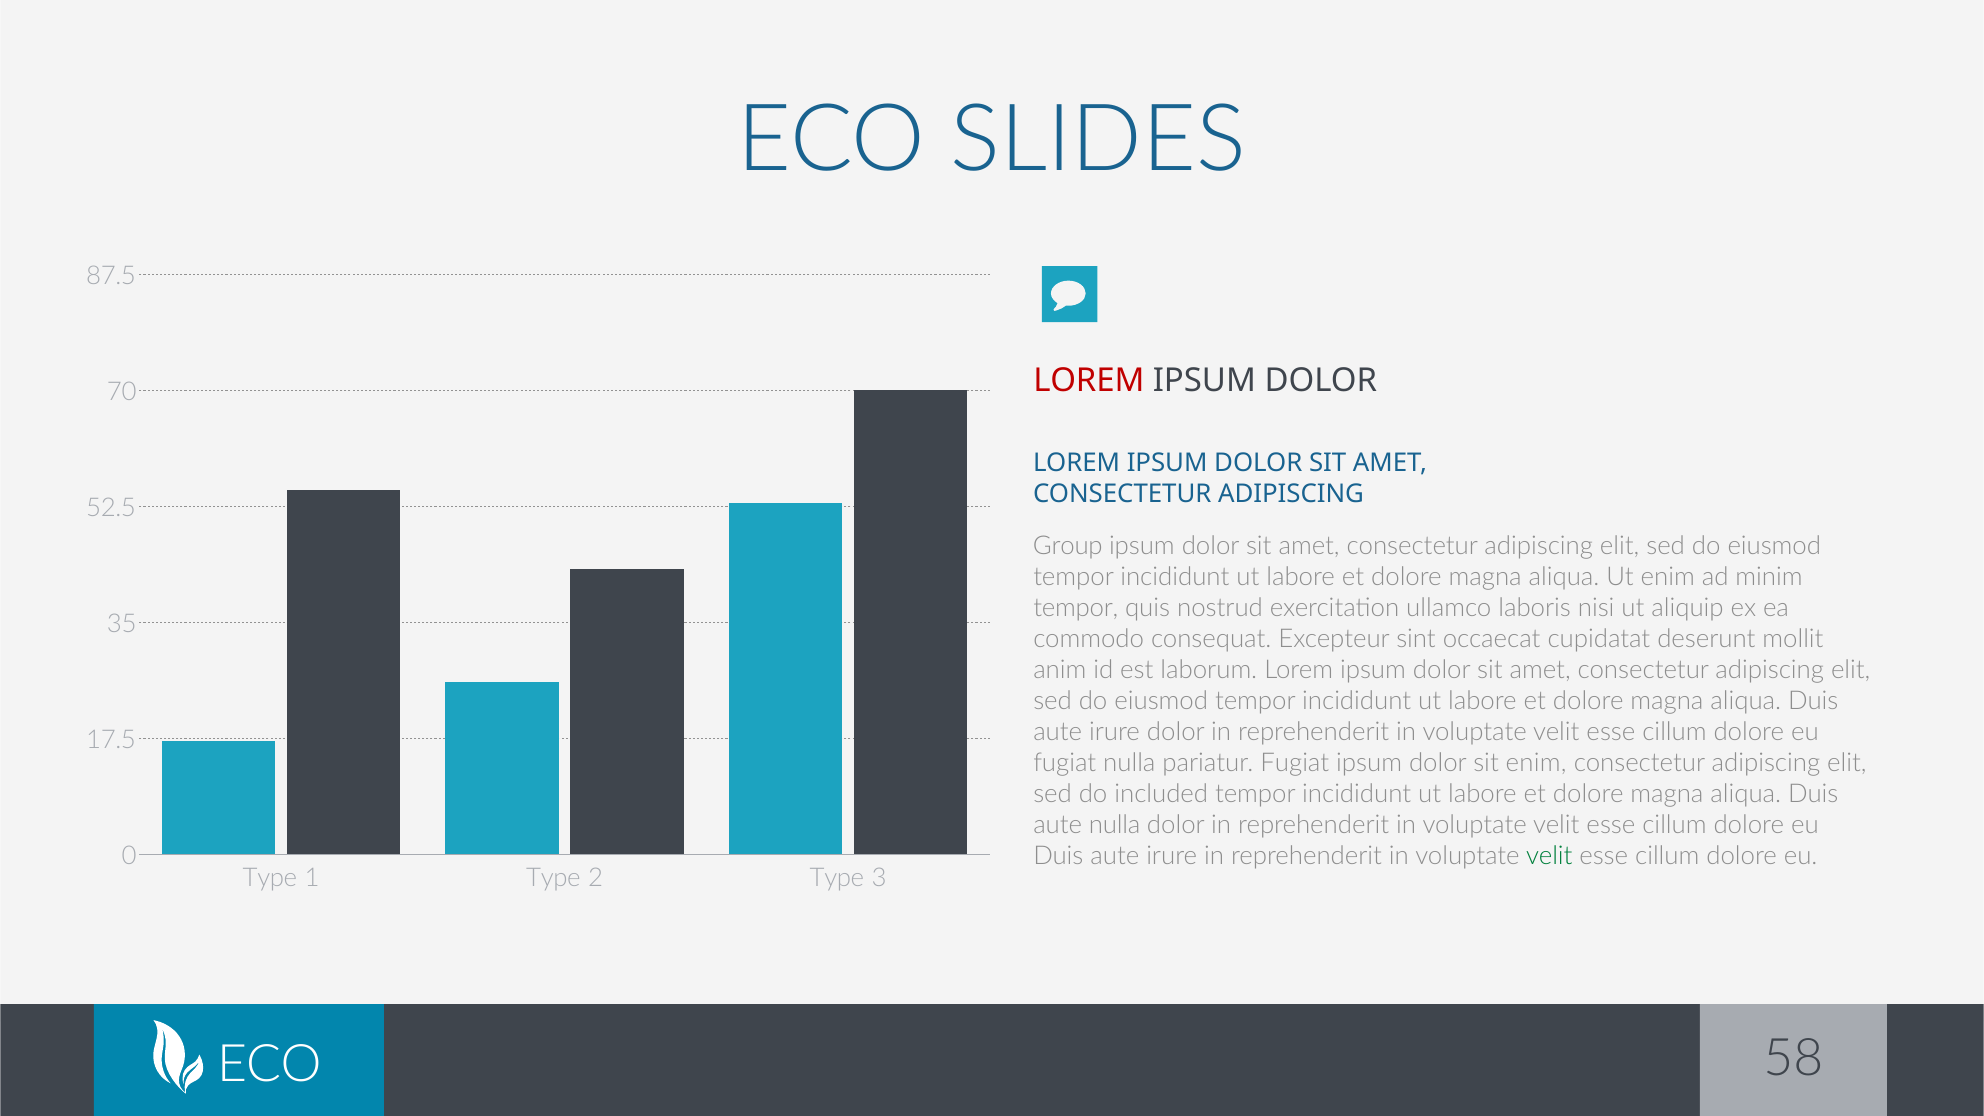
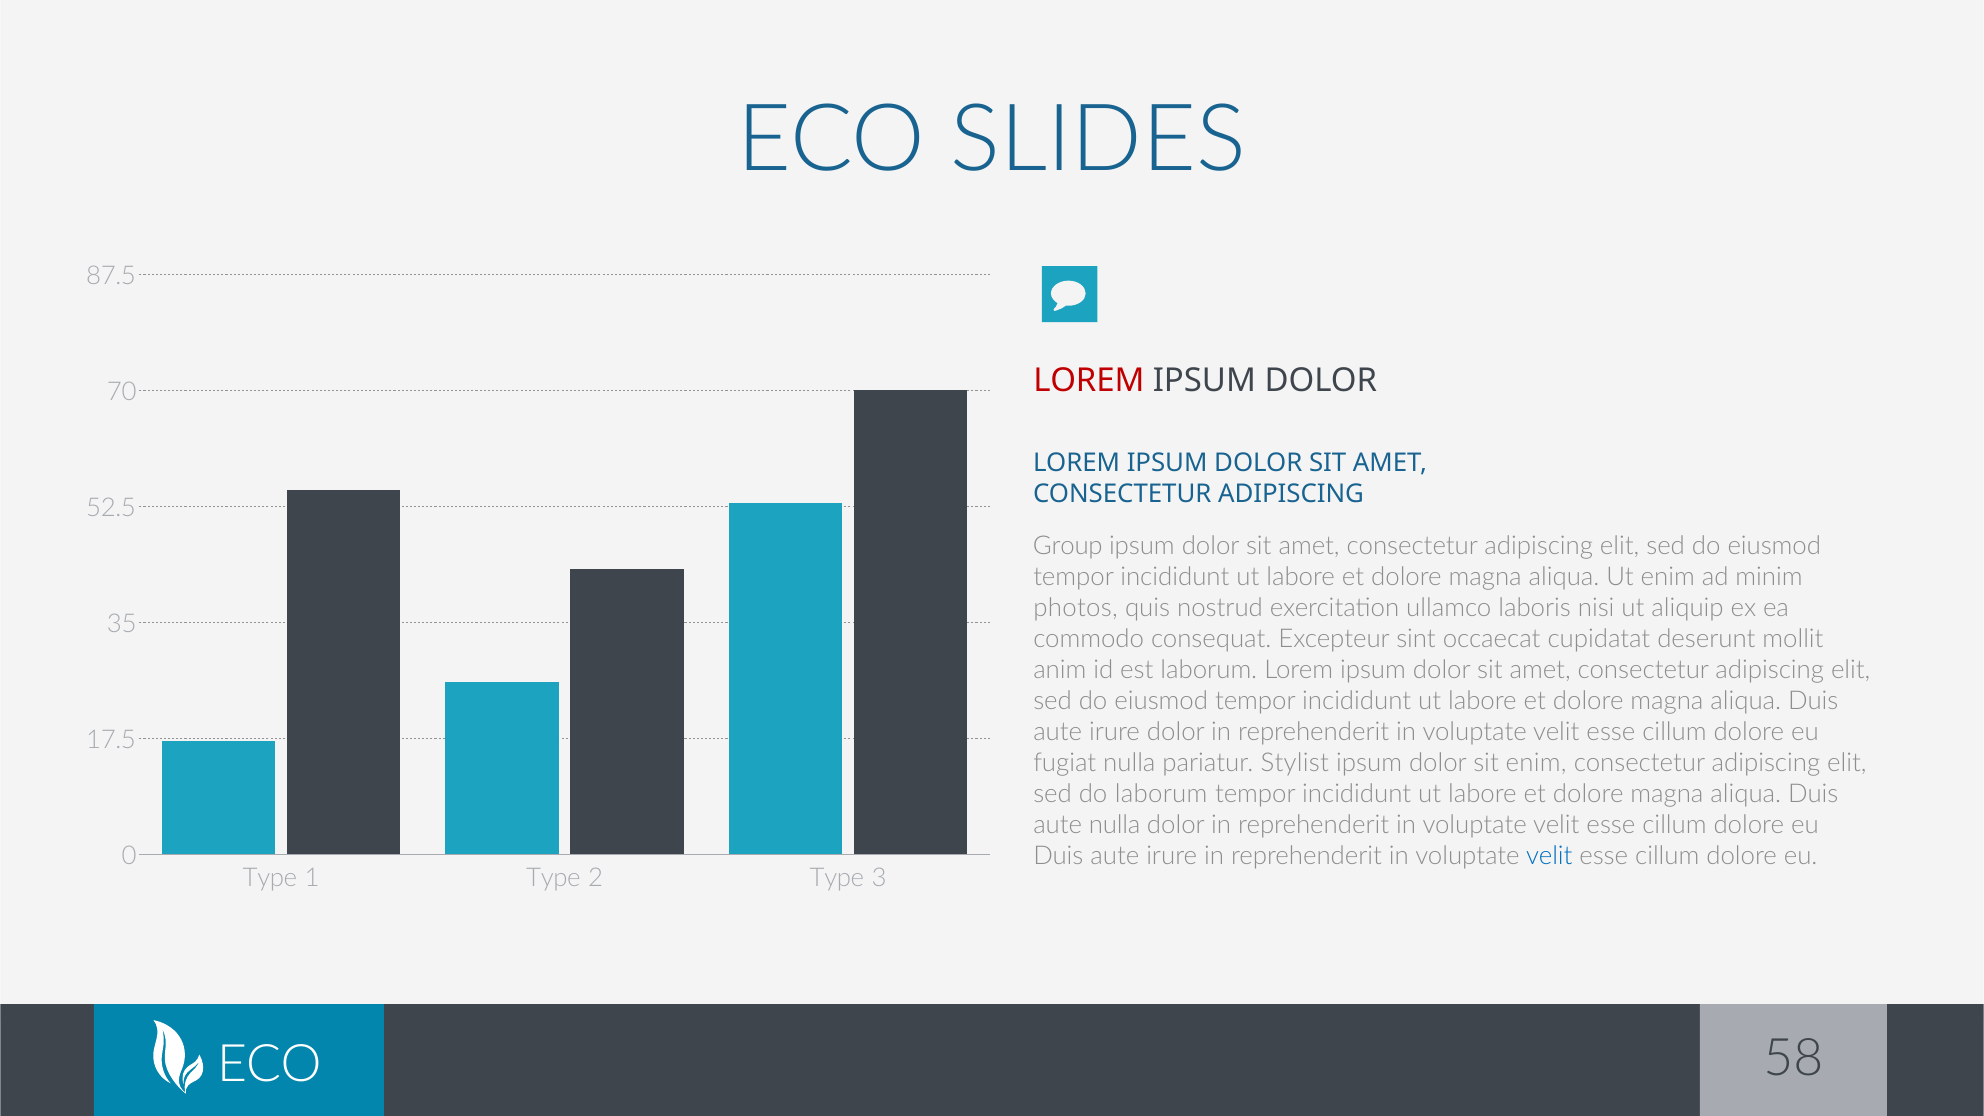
tempor: tempor -> photos (1076, 608)
pariatur Fugiat: Fugiat -> Stylist (1295, 763)
do included: included -> laborum (1161, 794)
velit colour: green -> blue (1549, 856)
